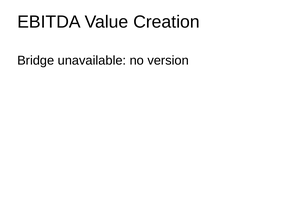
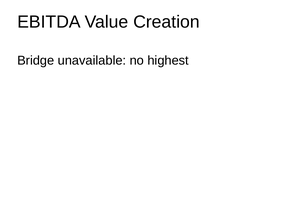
version: version -> highest (168, 60)
